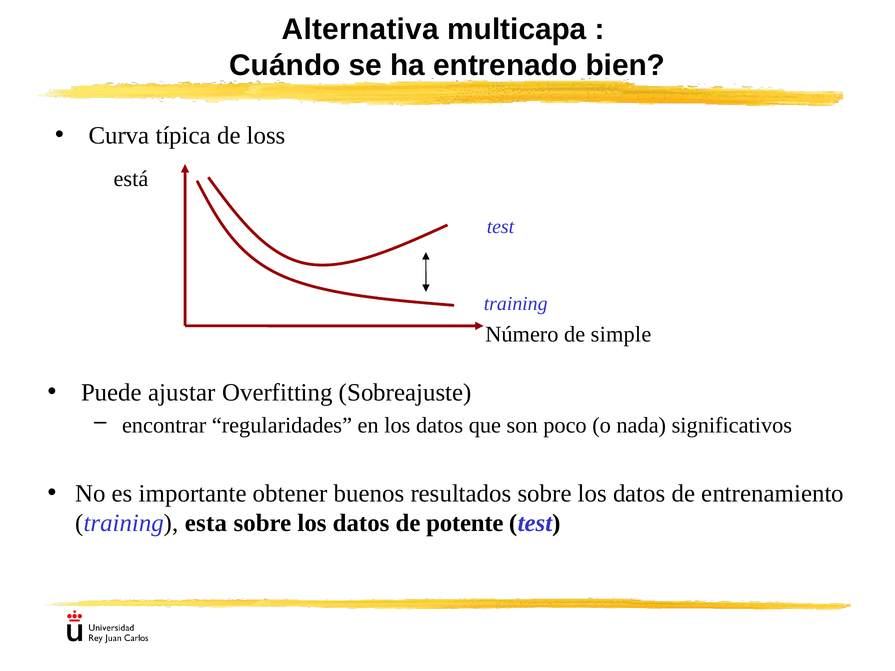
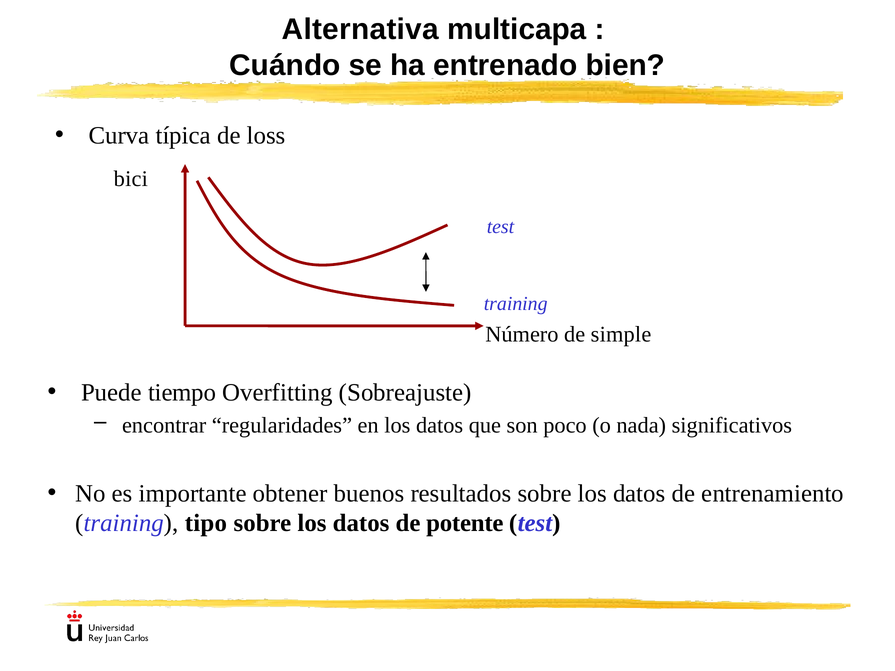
está: está -> bici (131, 179)
ajustar: ajustar -> tiempo (182, 393)
esta: esta -> tipo (206, 523)
